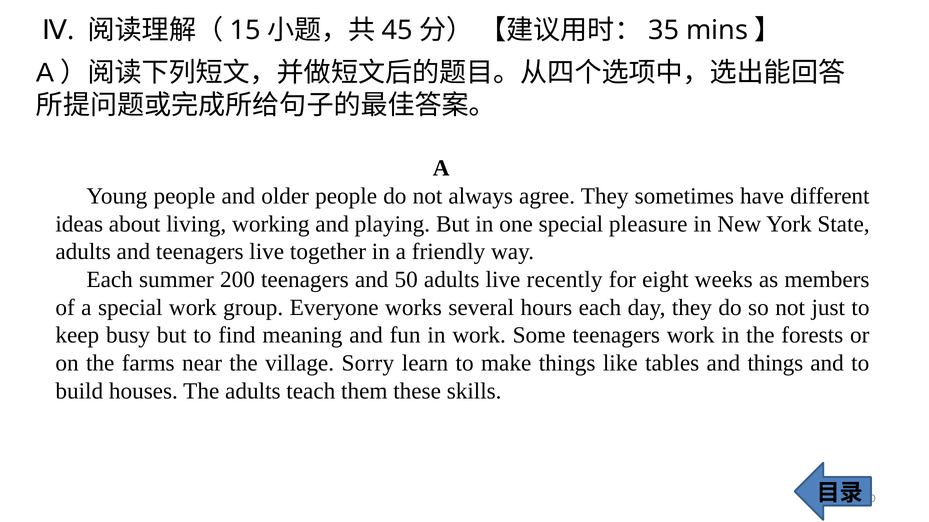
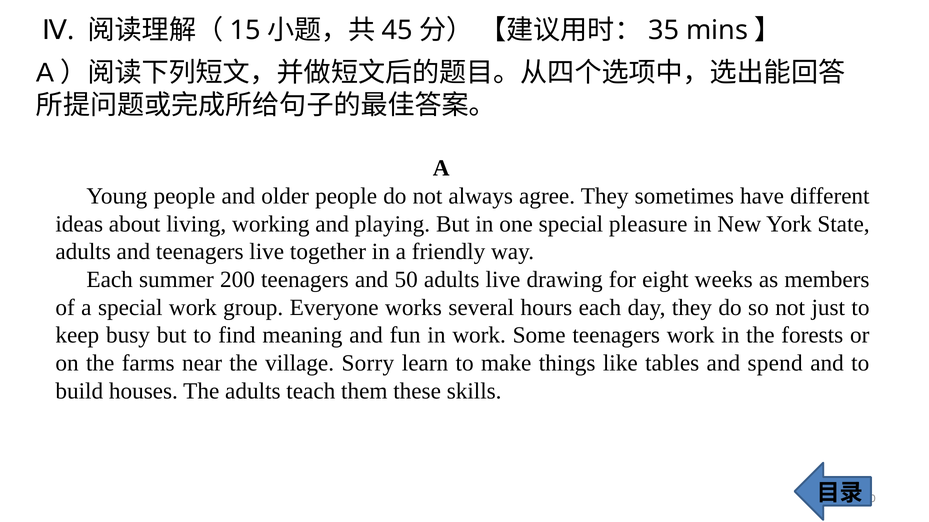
recently: recently -> drawing (565, 280)
and things: things -> spend (775, 363)
